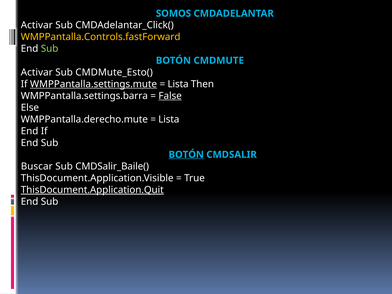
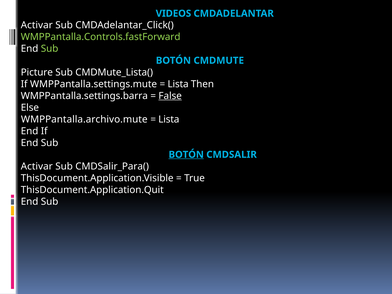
SOMOS: SOMOS -> VIDEOS (173, 13)
WMPPantalla.Controls.fastForward colour: yellow -> light green (101, 37)
Activar: Activar -> Picture (37, 72)
CMDMute_Esto(: CMDMute_Esto( -> CMDMute_Lista( (114, 72)
WMPPantalla.settings.mute underline: present -> none (94, 84)
WMPPantalla.derecho.mute: WMPPantalla.derecho.mute -> WMPPantalla.archivo.mute (84, 119)
Buscar: Buscar -> Activar (37, 166)
CMDSalir_Baile(: CMDSalir_Baile( -> CMDSalir_Para( (112, 166)
ThisDocument.Application.Quit underline: present -> none (92, 190)
